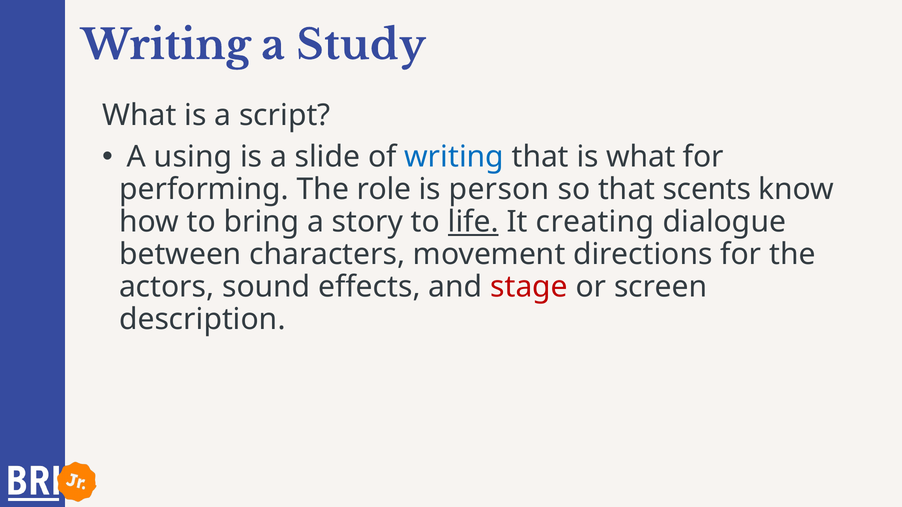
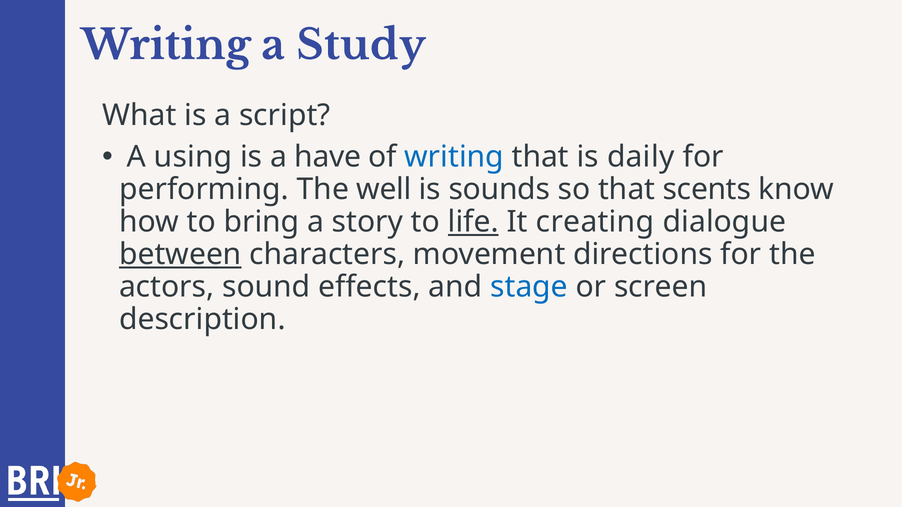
slide: slide -> have (328, 157)
is what: what -> daily (641, 157)
role: role -> well (384, 190)
person: person -> sounds (499, 190)
between underline: none -> present (180, 255)
stage colour: red -> blue (529, 287)
